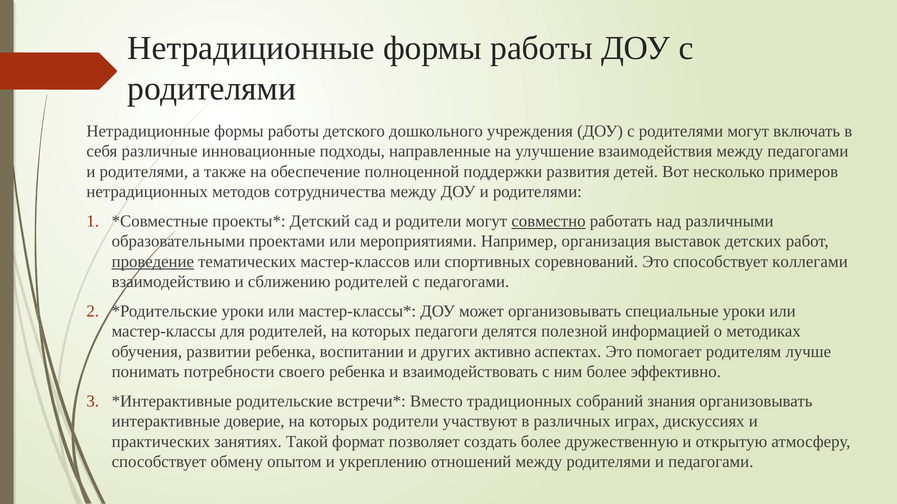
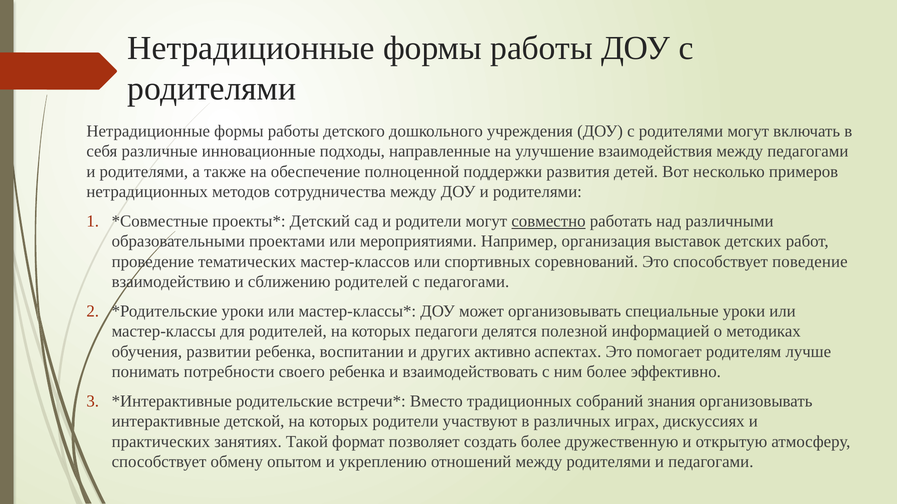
проведение underline: present -> none (153, 262)
коллегами: коллегами -> поведение (810, 262)
доверие: доверие -> детской (254, 422)
